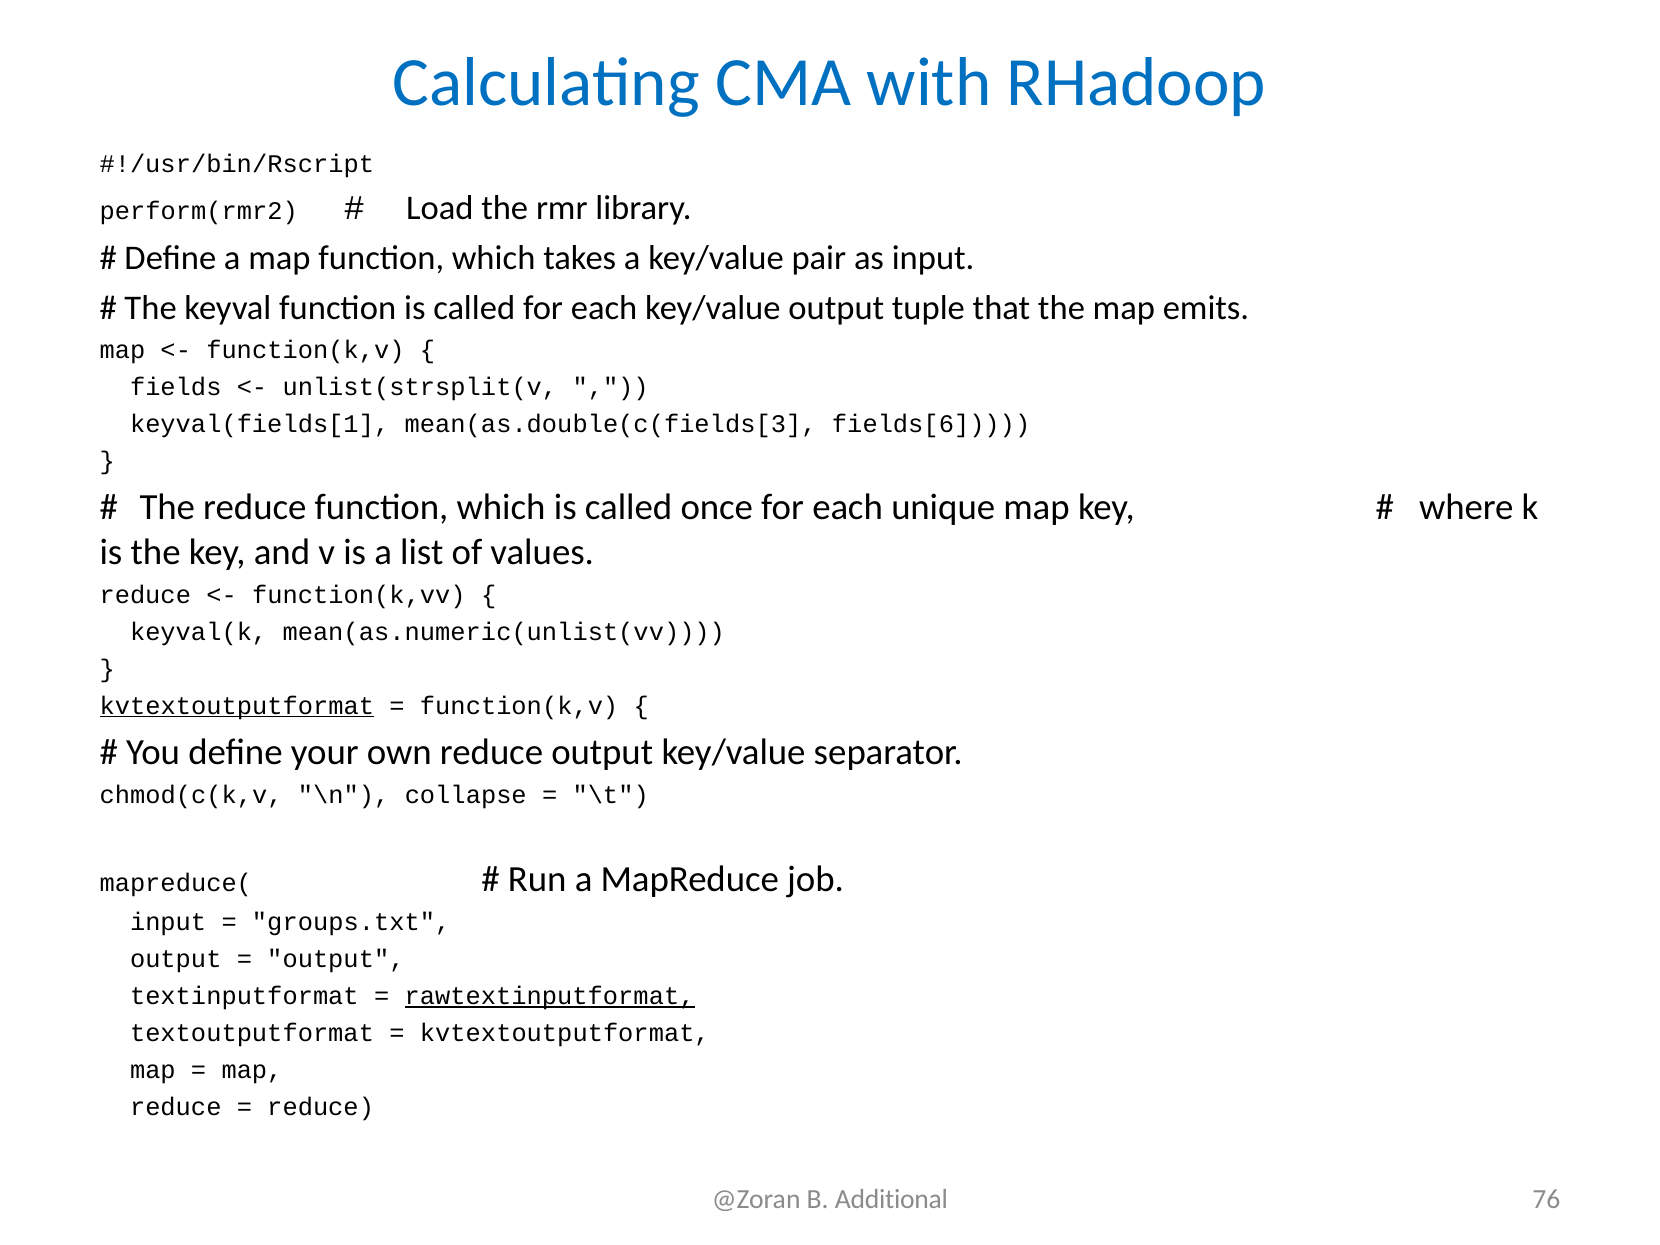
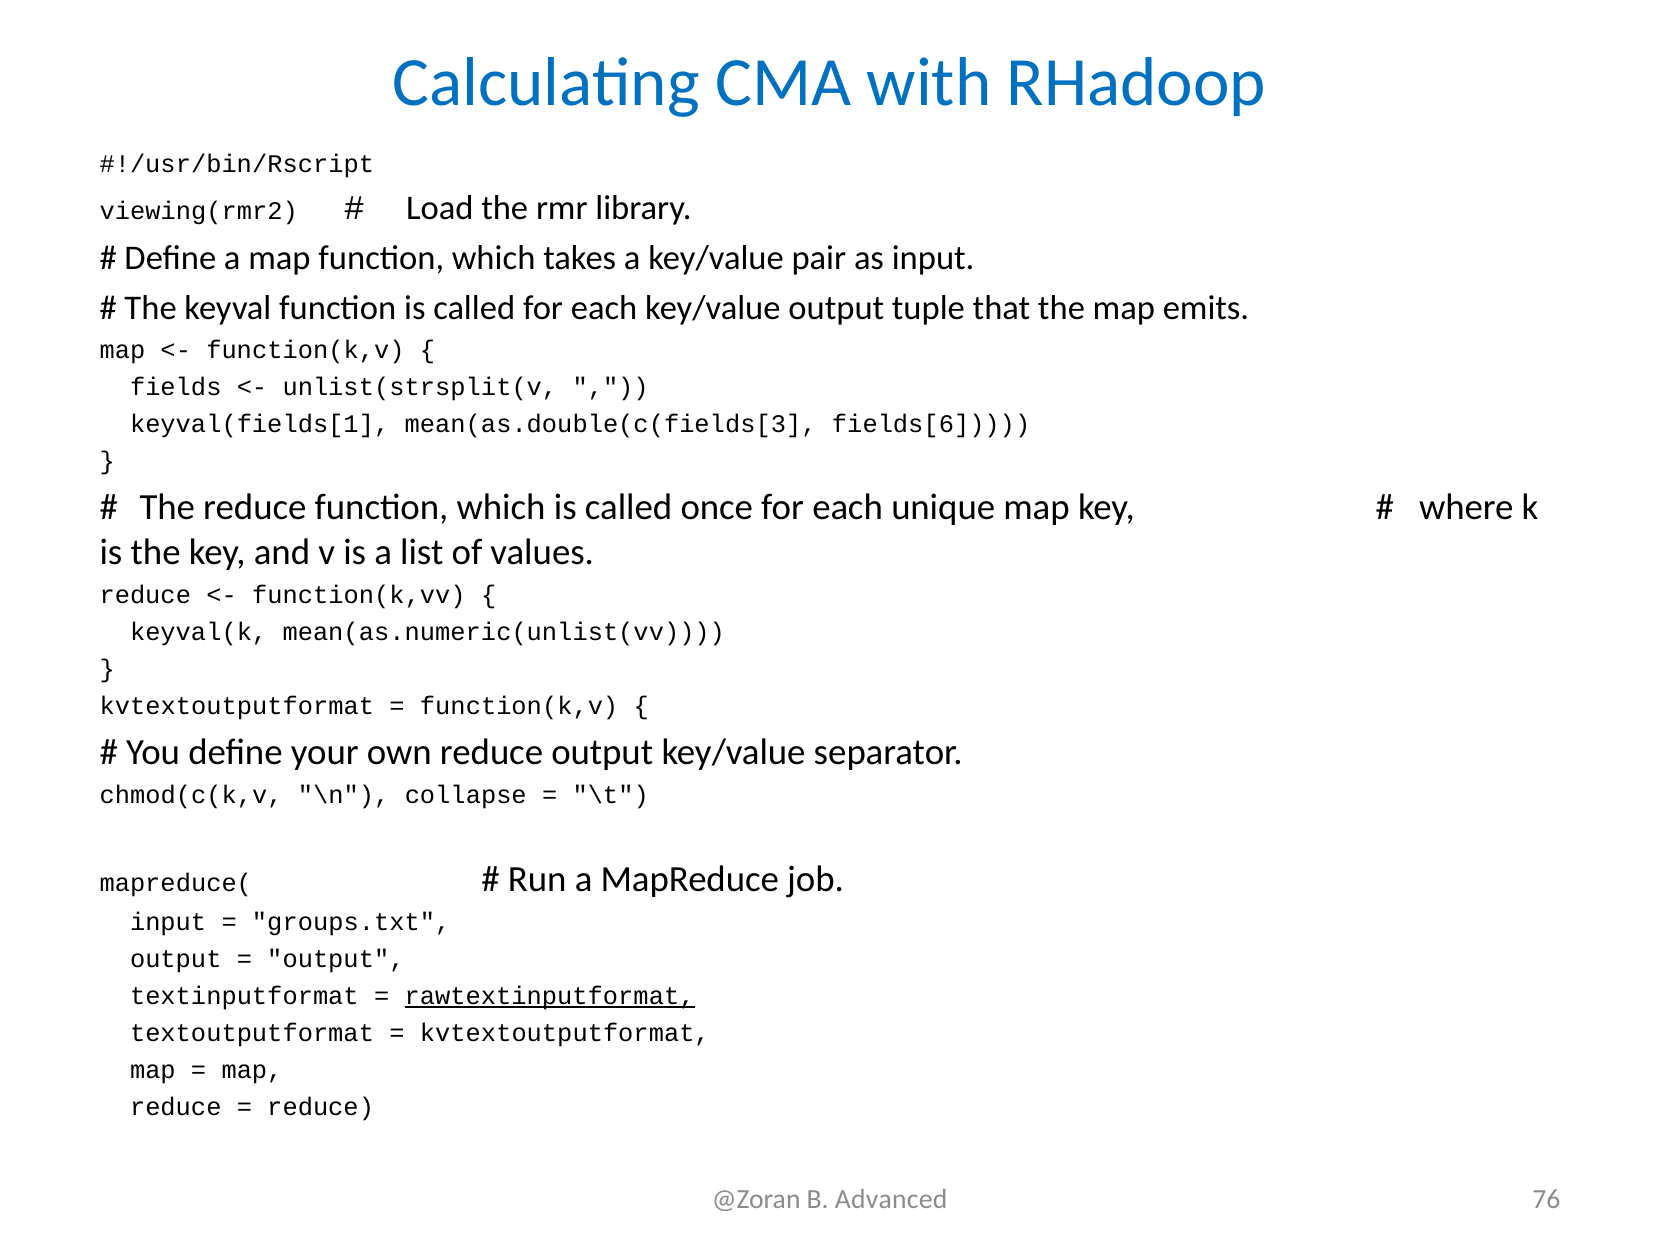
perform(rmr2: perform(rmr2 -> viewing(rmr2 (199, 212)
kvtextoutputformat underline: present -> none (237, 706)
Additional: Additional -> Advanced (891, 1200)
